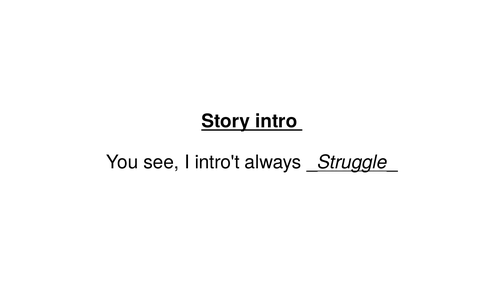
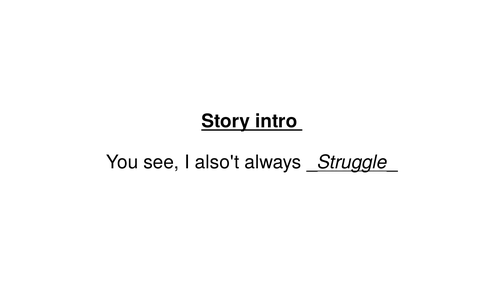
intro't: intro't -> also't (217, 162)
